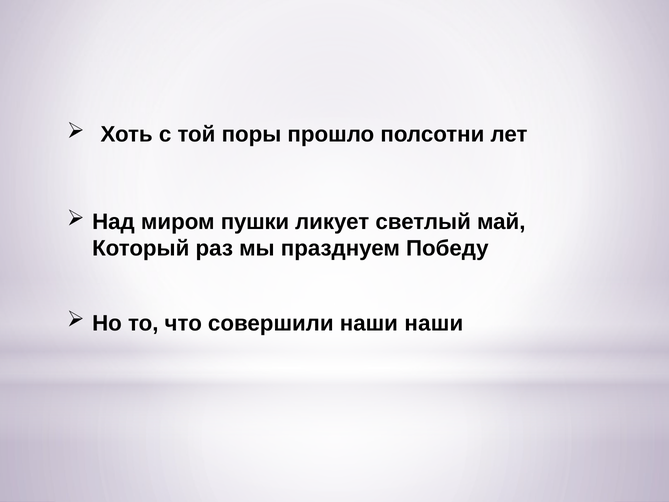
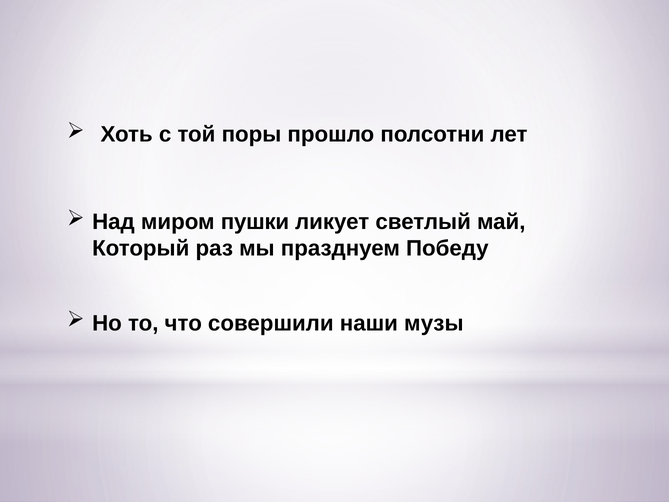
наши наши: наши -> музы (434, 323)
